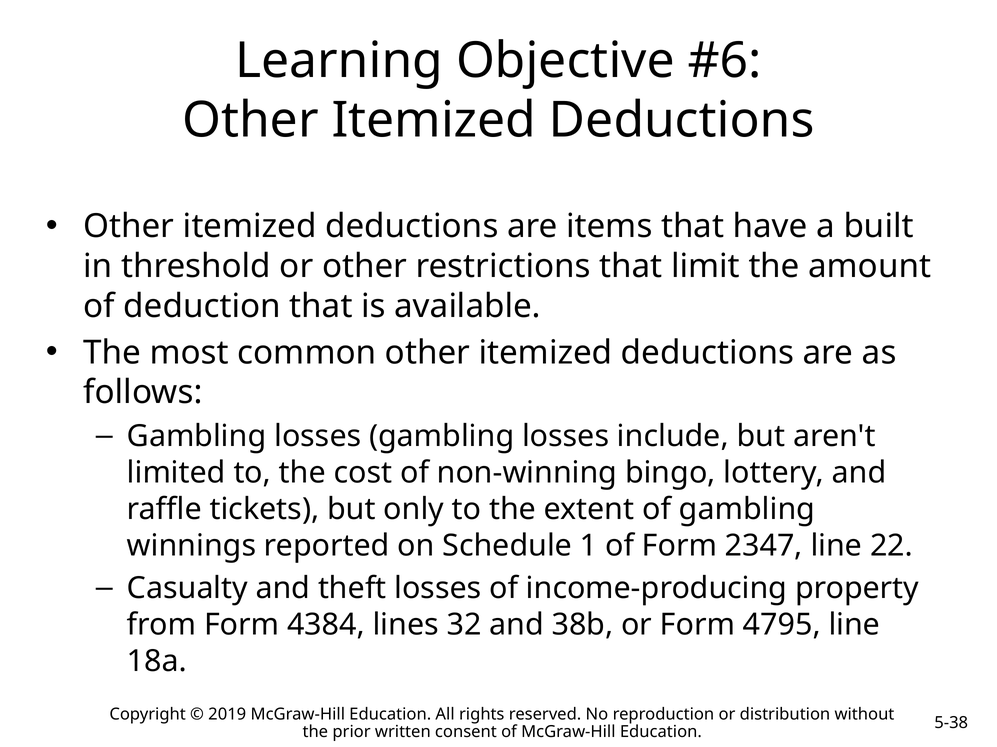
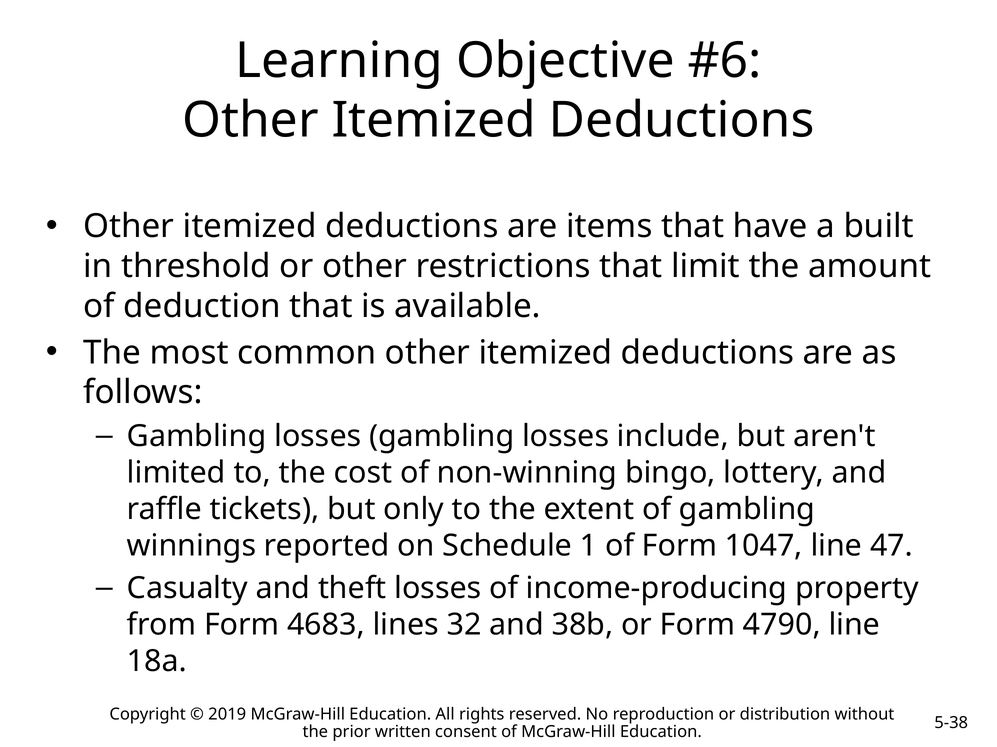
2347: 2347 -> 1047 (764, 546)
22: 22 -> 47 (891, 546)
4384: 4384 -> 4683 (326, 625)
4795: 4795 -> 4790 (782, 625)
